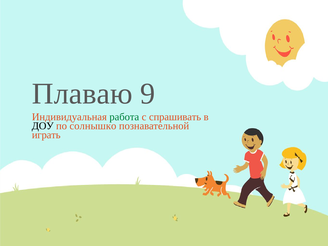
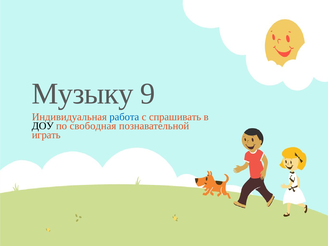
Плаваю: Плаваю -> Музыку (82, 94)
работа colour: green -> blue (124, 117)
солнышко: солнышко -> свободная (93, 126)
